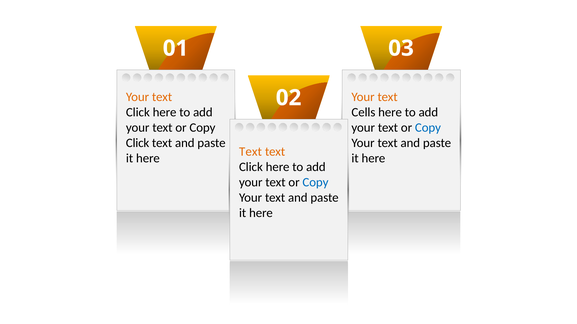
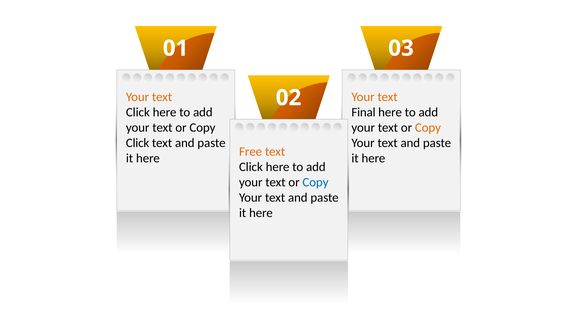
Cells: Cells -> Final (363, 112)
Copy colour: blue -> orange (428, 128)
Text: Text -> Free (251, 152)
